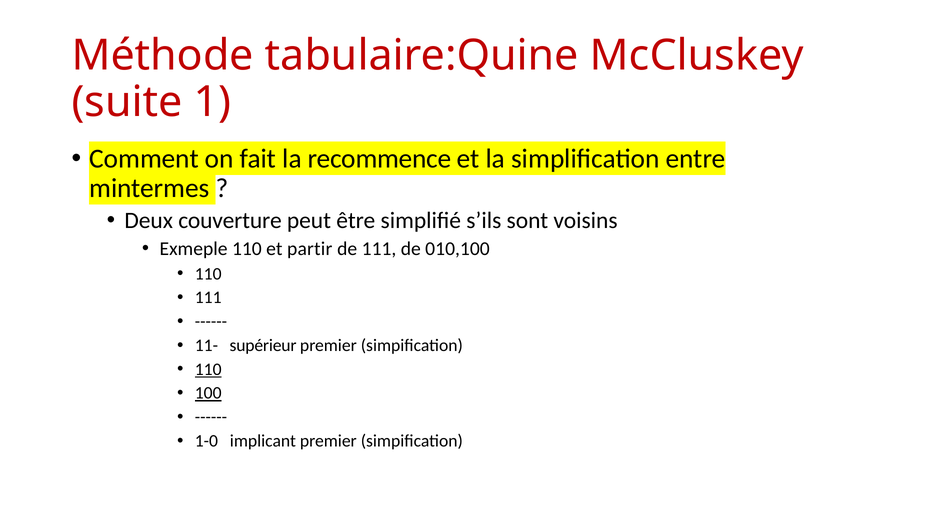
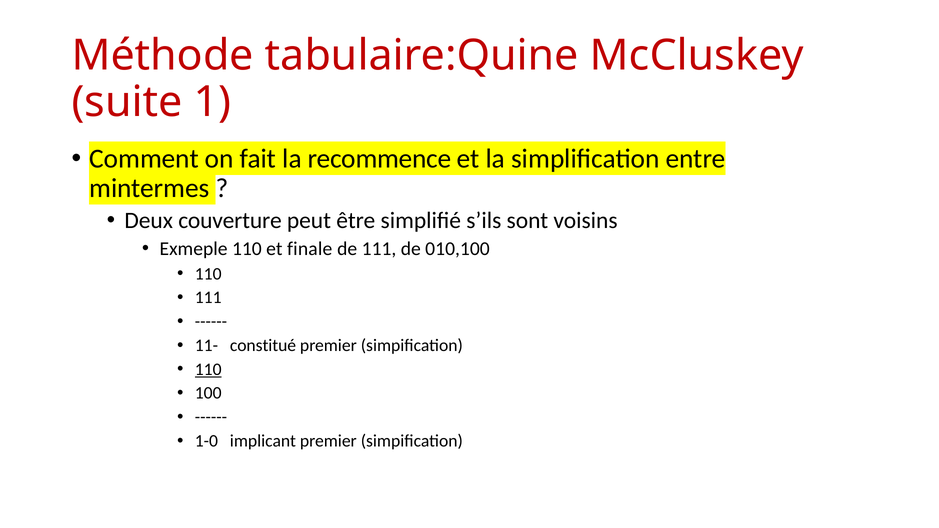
partir: partir -> finale (310, 249)
supérieur: supérieur -> constitué (263, 346)
100 underline: present -> none (208, 393)
